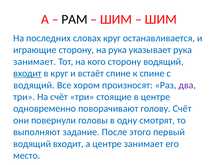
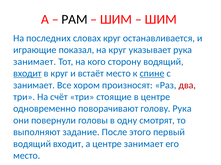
играющие сторону: сторону -> показал (76, 50)
на рука: рука -> круг (117, 50)
встаёт спине: спине -> место (118, 74)
спине underline: none -> present (152, 74)
водящий: водящий -> занимает (34, 86)
два colour: purple -> red (187, 86)
голову Счёт: Счёт -> Рука (182, 109)
